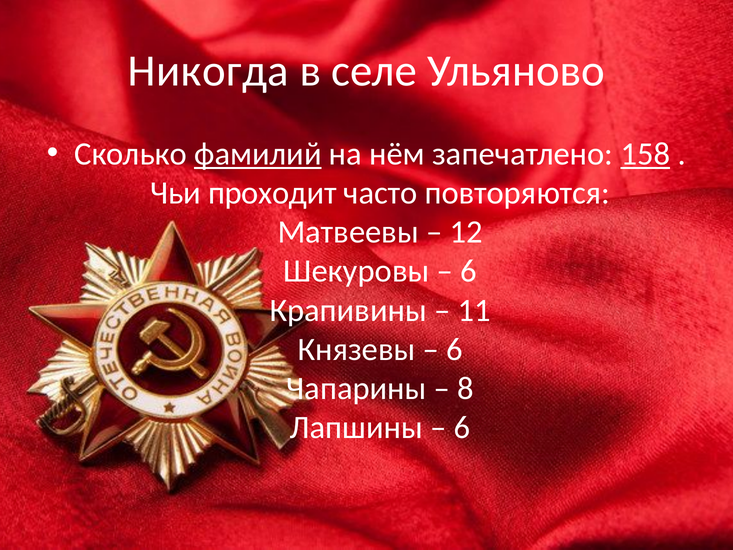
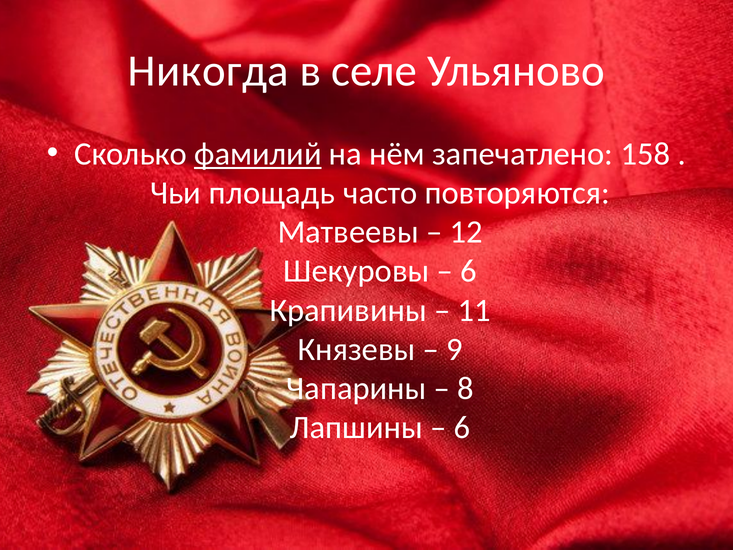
158 underline: present -> none (645, 154)
проходит: проходит -> площадь (272, 193)
6: 6 -> 9 (455, 349)
